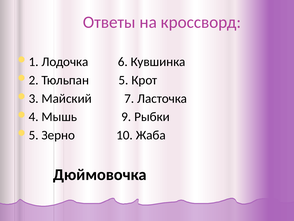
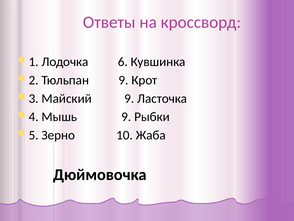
Тюльпан 5: 5 -> 9 (124, 80)
Майский 7: 7 -> 9 (129, 98)
